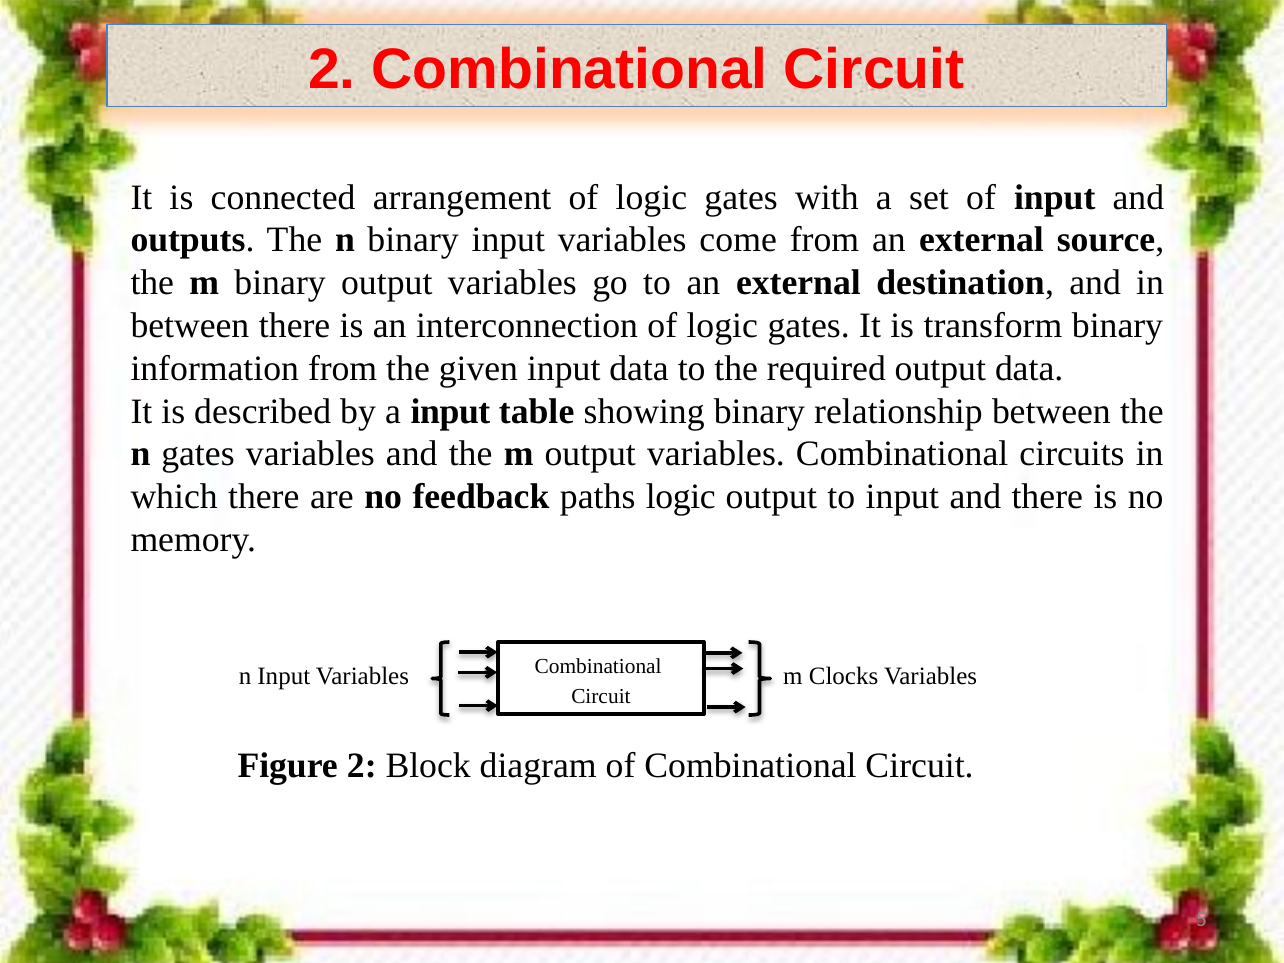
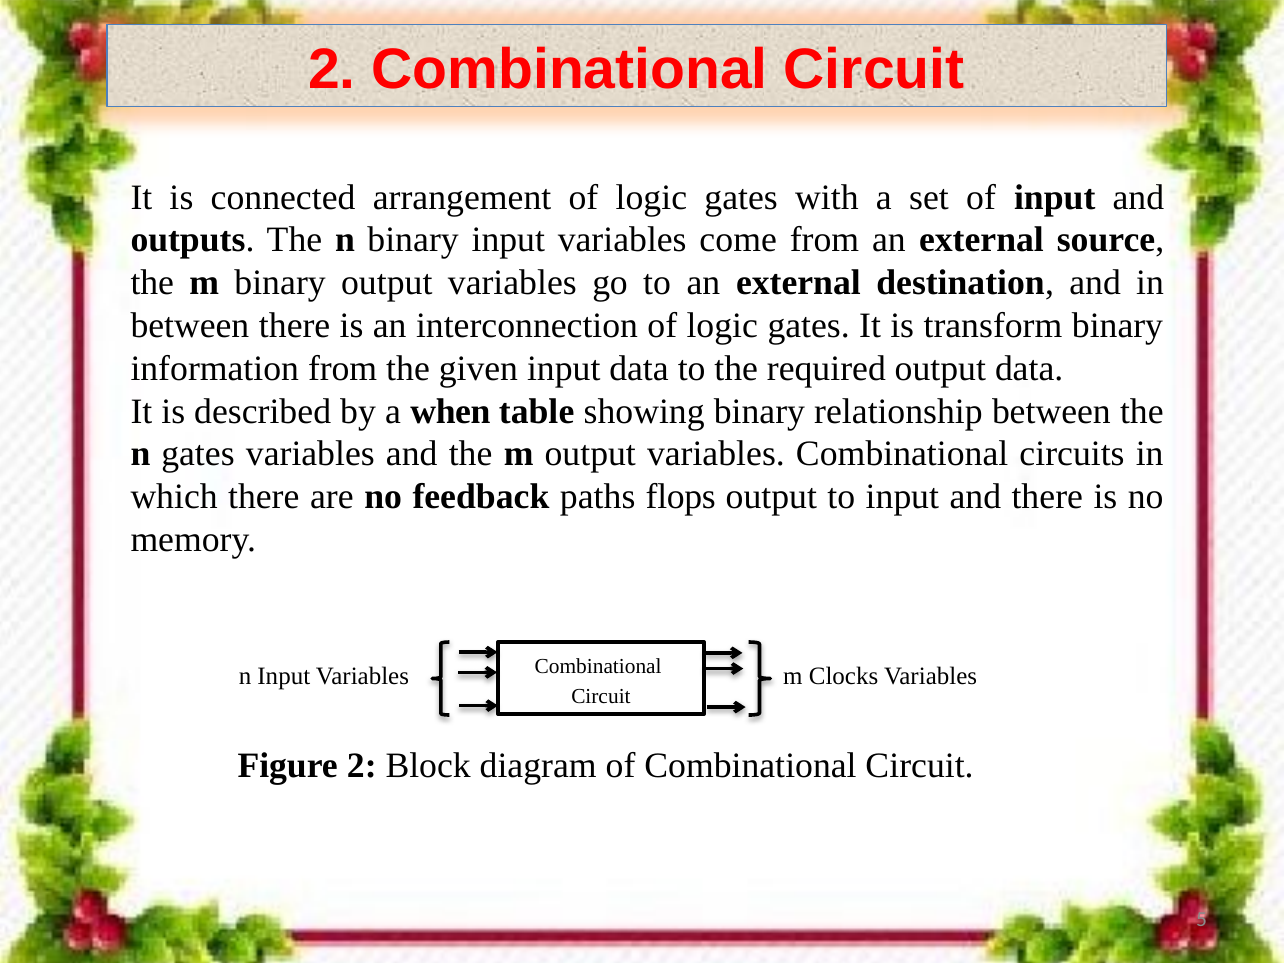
a input: input -> when (450, 411)
paths logic: logic -> flops (681, 497)
